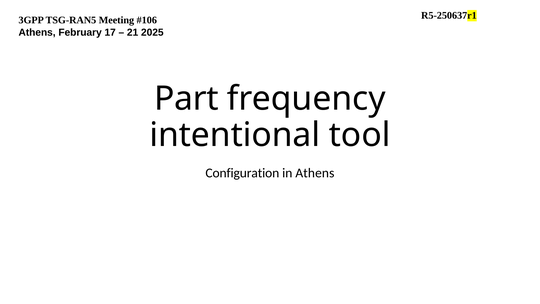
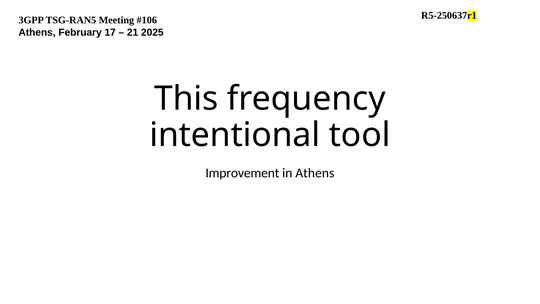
Part: Part -> This (186, 99)
Configuration: Configuration -> Improvement (242, 173)
